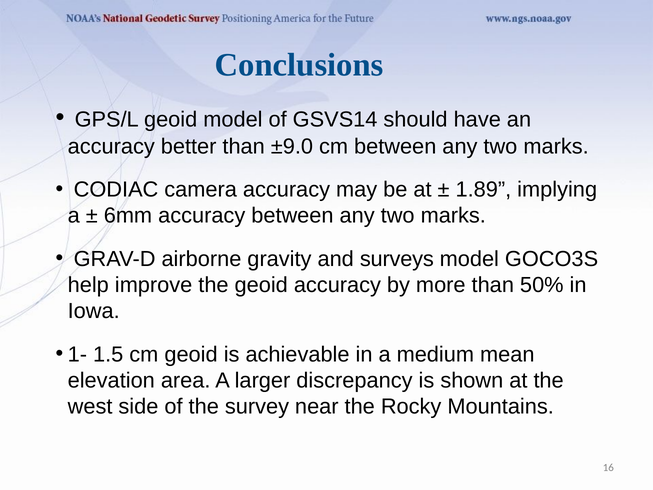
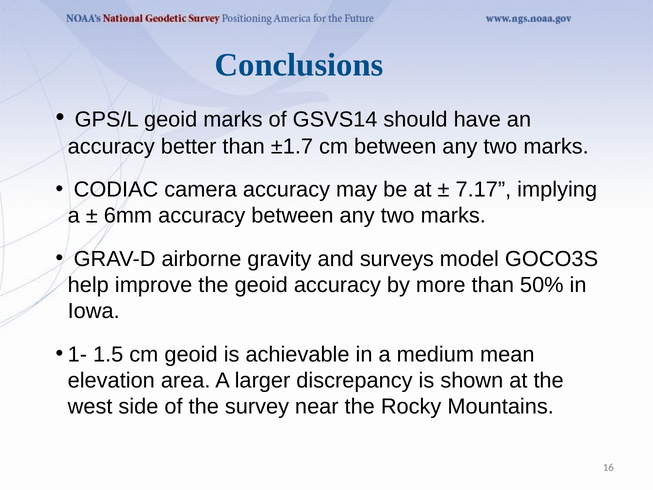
geoid model: model -> marks (233, 119)
±9.0: ±9.0 -> ±1.7 (292, 146)
1.89: 1.89 -> 7.17 (483, 189)
